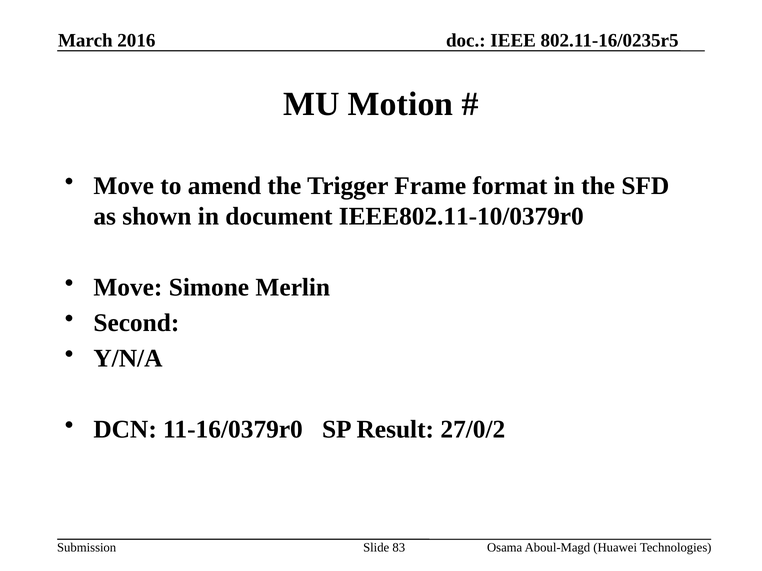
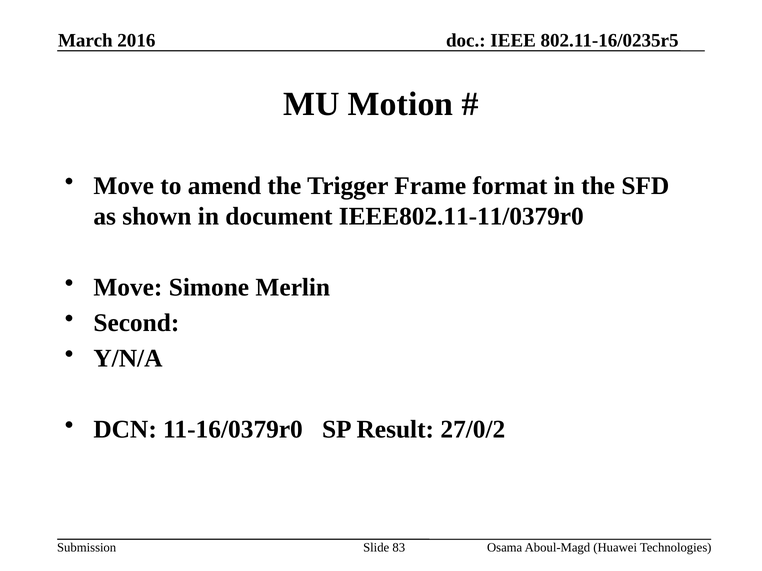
IEEE802.11-10/0379r0: IEEE802.11-10/0379r0 -> IEEE802.11-11/0379r0 (461, 216)
